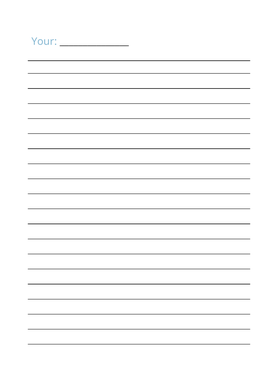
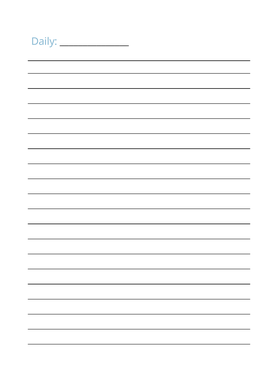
Your: Your -> Daily (44, 41)
